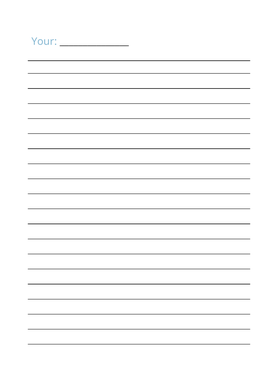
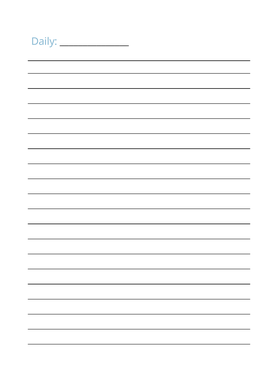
Your: Your -> Daily (44, 41)
